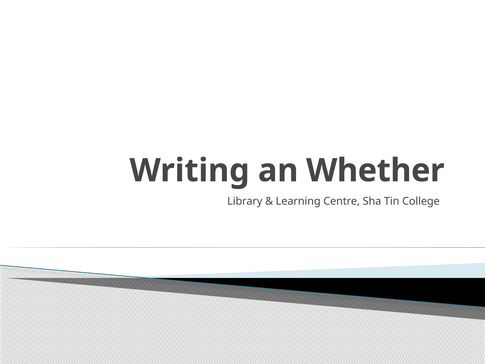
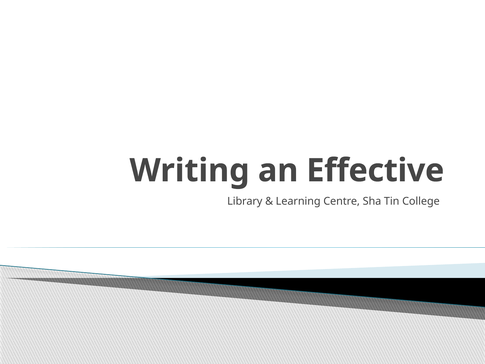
Whether: Whether -> Effective (375, 170)
